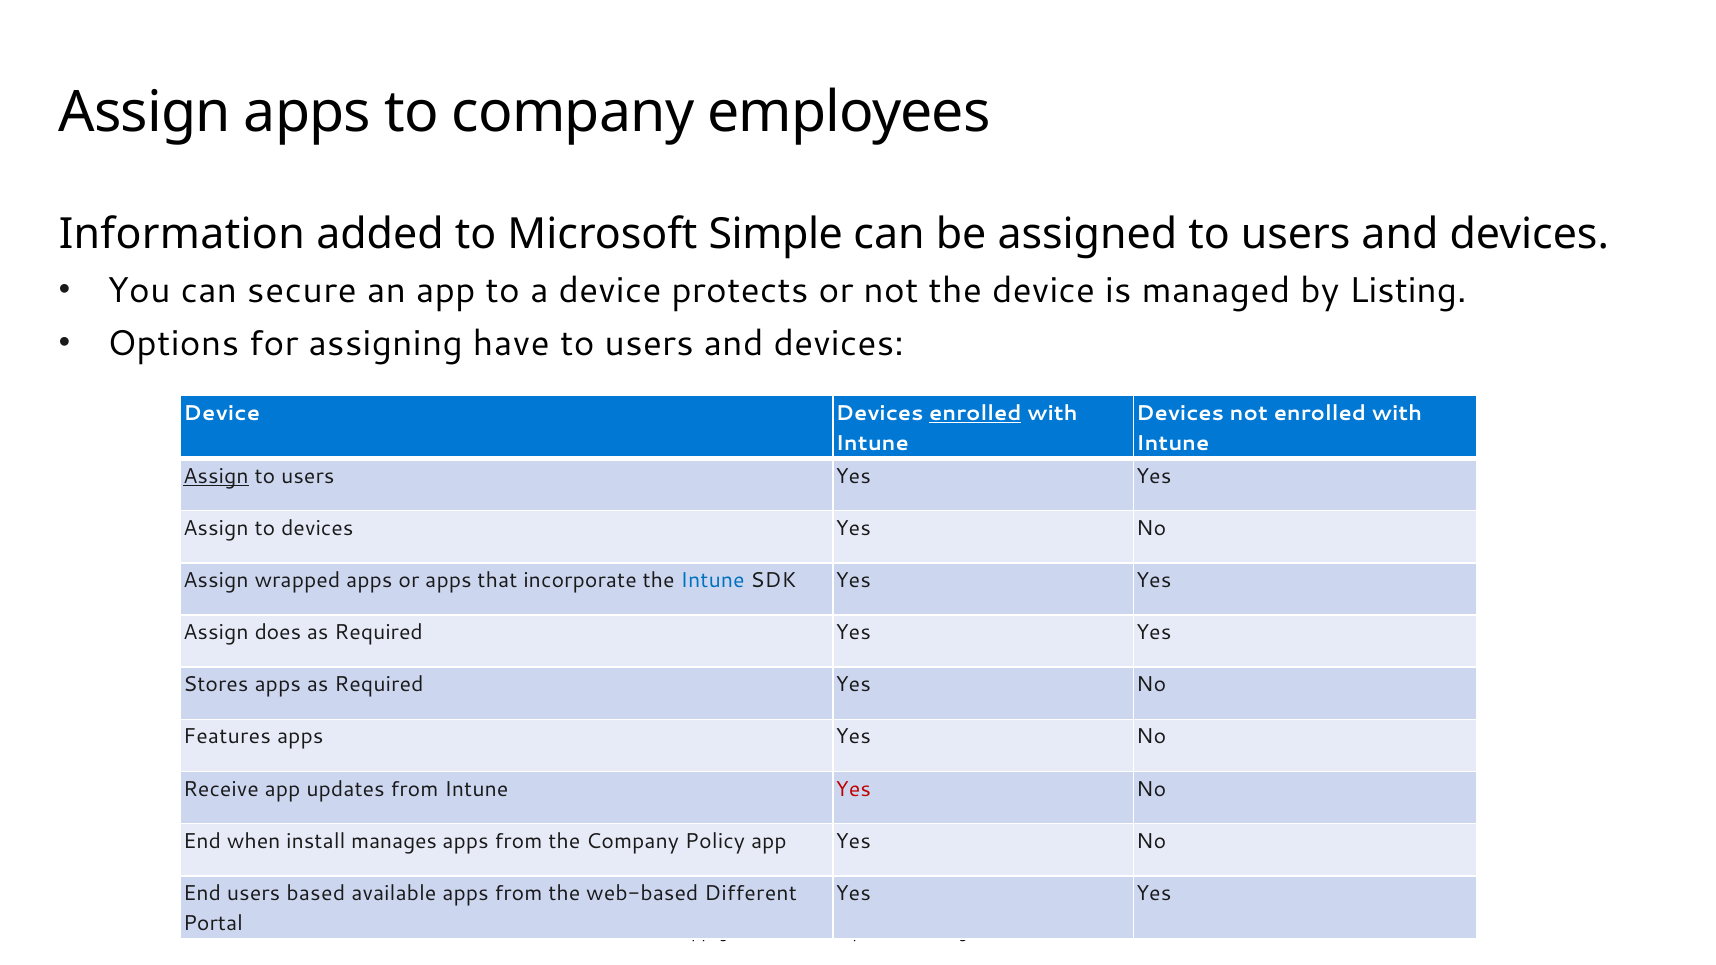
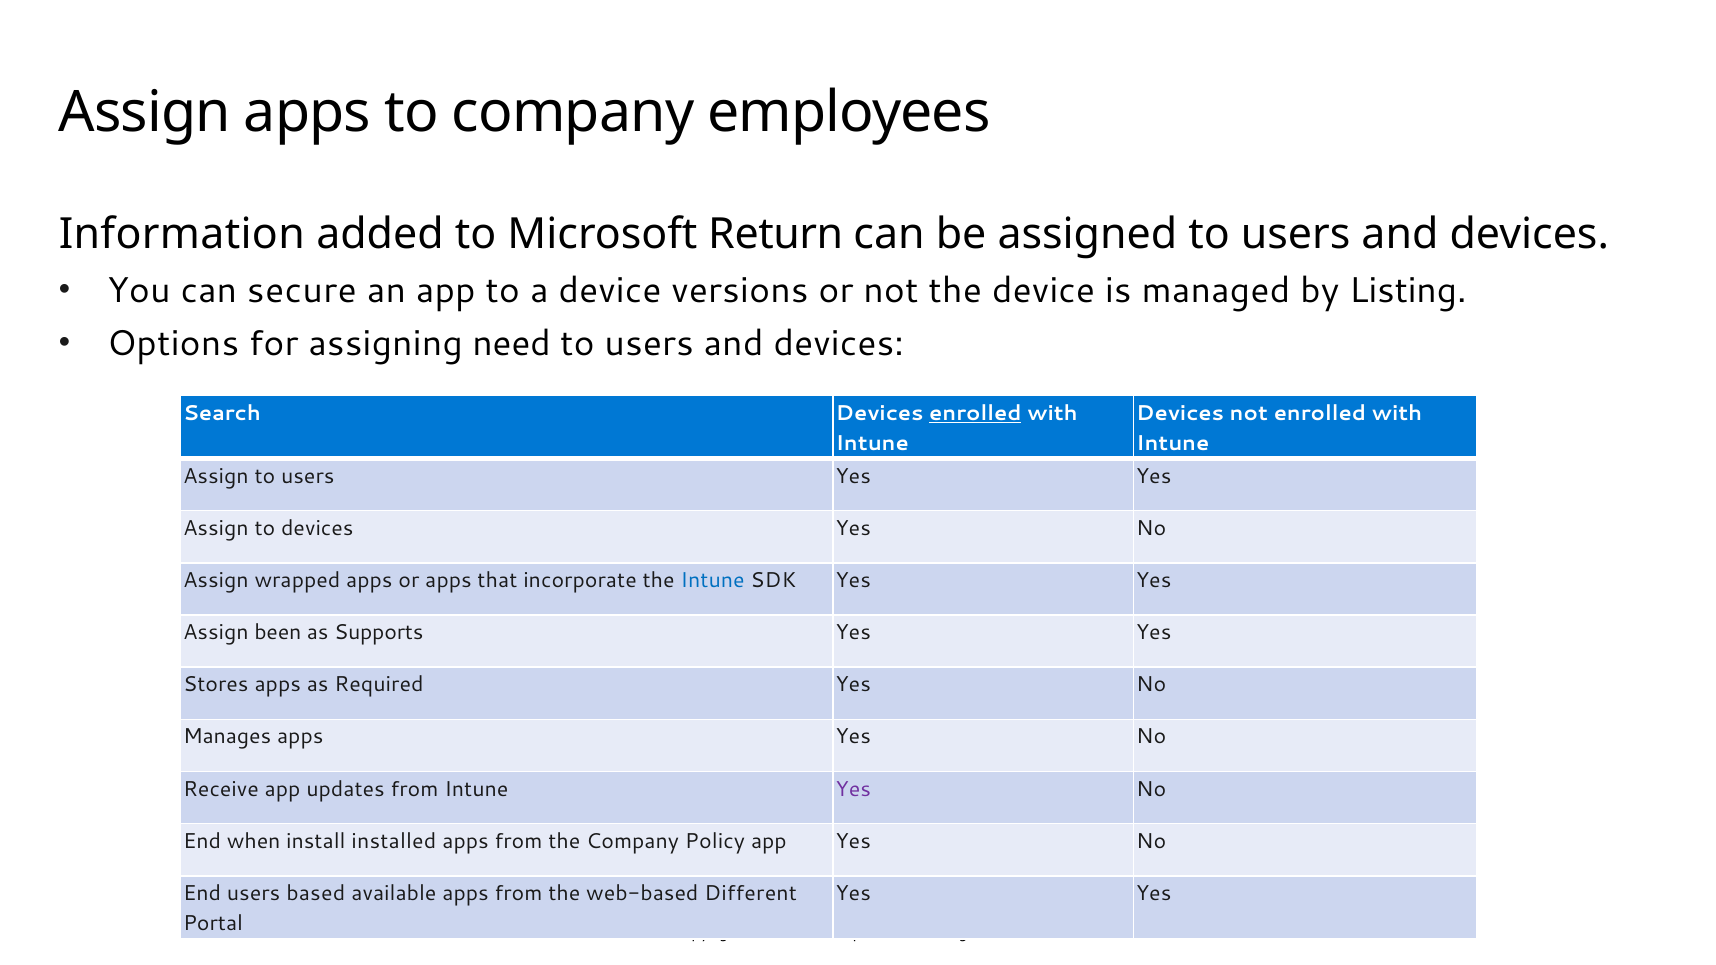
Simple: Simple -> Return (776, 234)
protects: protects -> versions (740, 291)
have: have -> need (512, 344)
Device: Device -> Search (222, 413)
Assign underline: present -> none (216, 476)
does: does -> been (278, 633)
Required: Required -> Supports (379, 633)
Features: Features -> Manages (227, 737)
Yes colour: red -> purple (853, 789)
manages: manages -> installed (394, 841)
